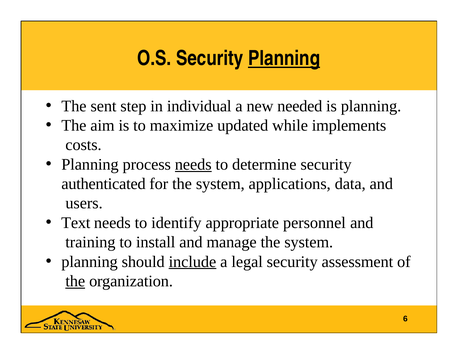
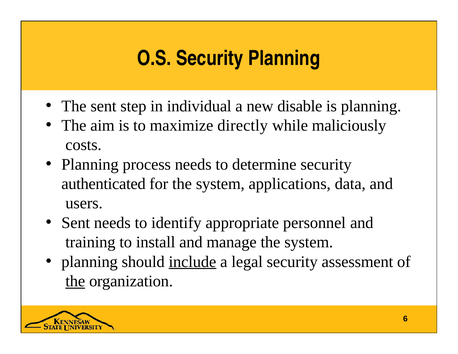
Planning underline: present -> none (284, 58)
needed: needed -> disable (300, 106)
updated: updated -> directly (243, 125)
implements: implements -> maliciously (349, 125)
needs underline: present -> none (193, 164)
Text: Text -> Sent (76, 223)
